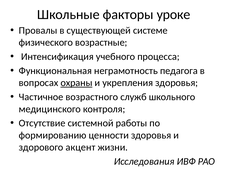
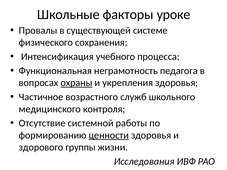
возрастные: возрастные -> сохранения (101, 43)
ценности underline: none -> present (109, 135)
акцент: акцент -> группы (81, 148)
